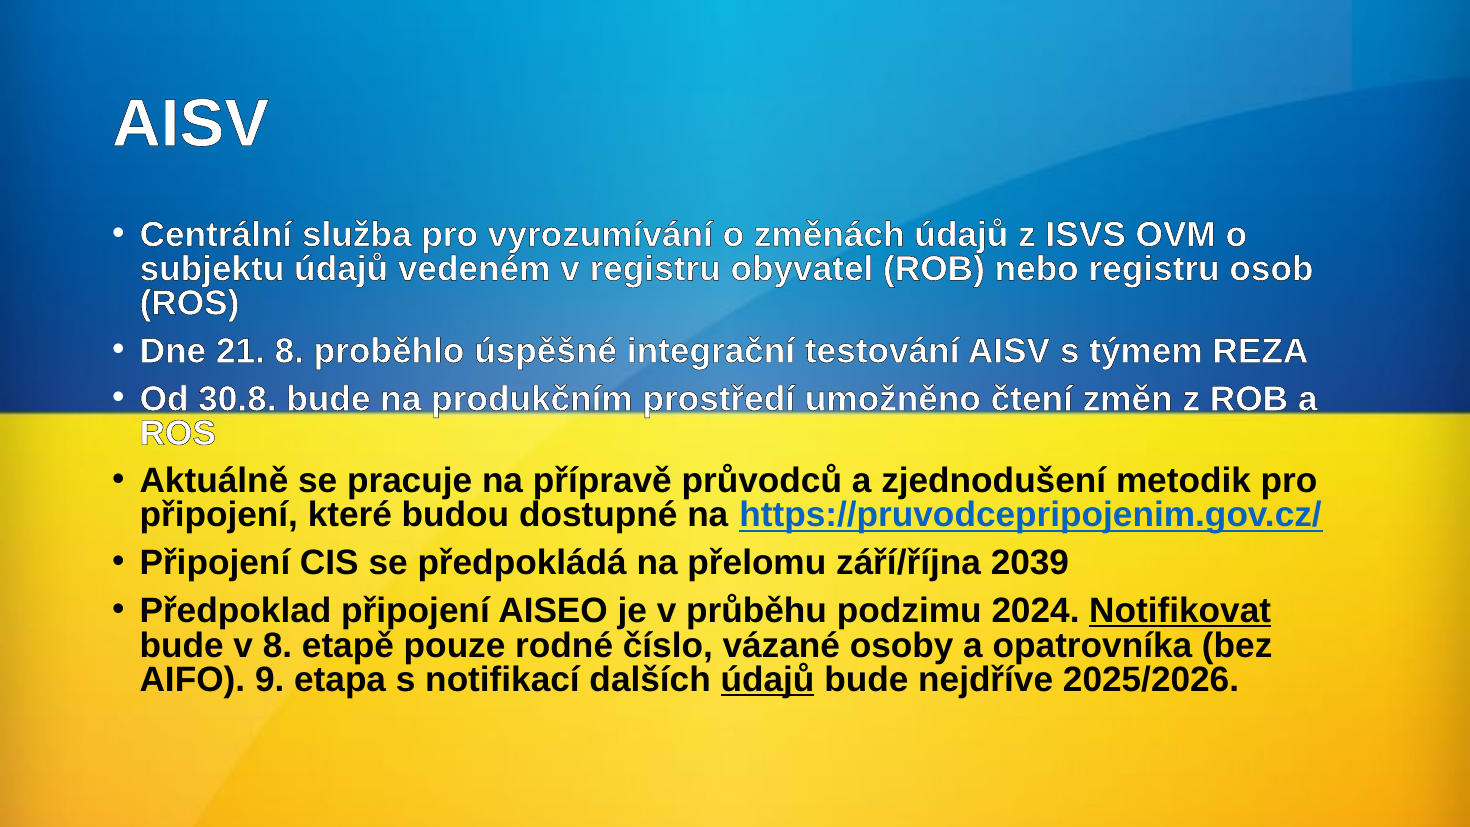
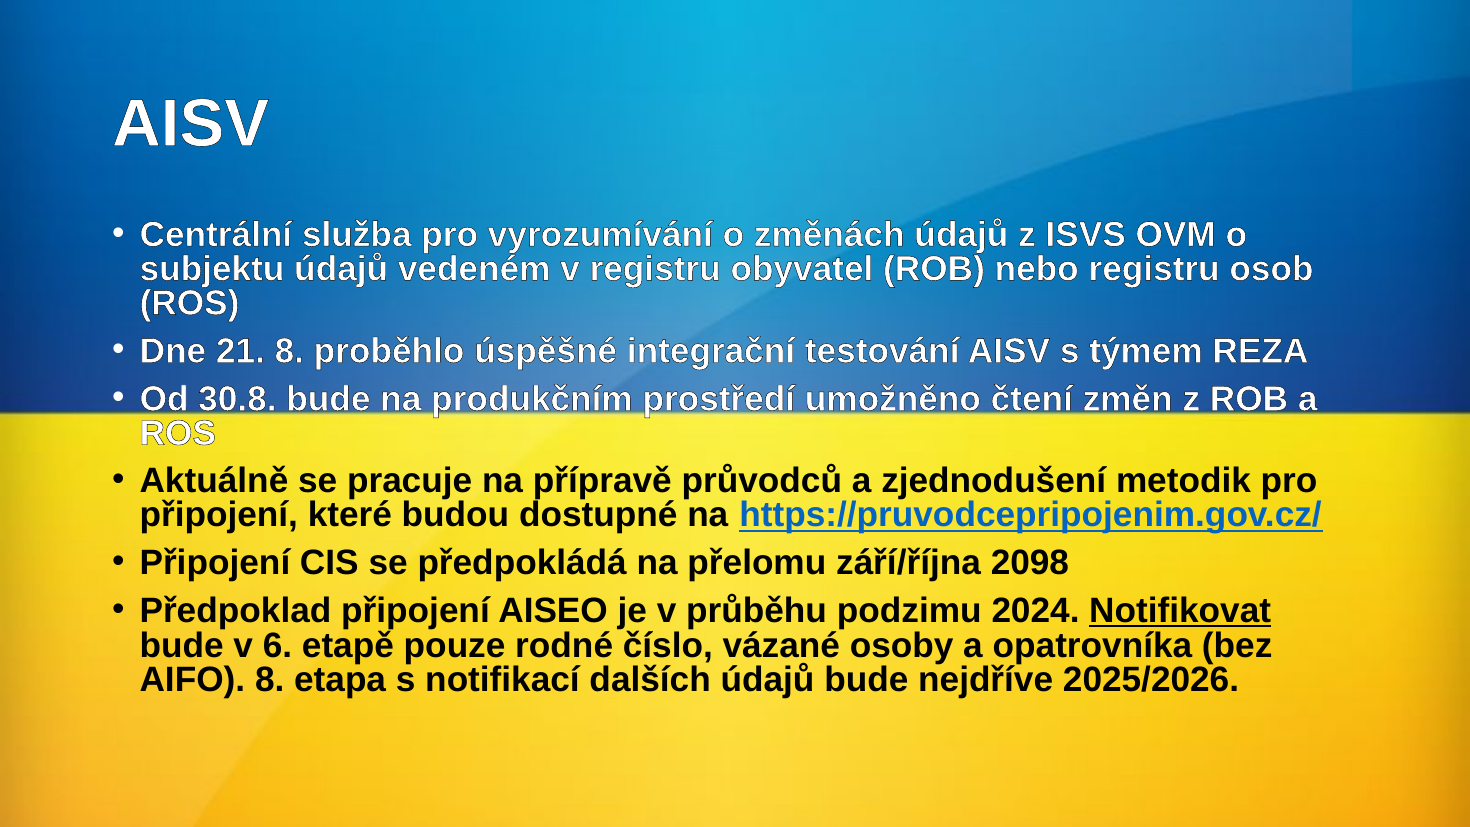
2039: 2039 -> 2098 (1030, 563)
v 8: 8 -> 6 (278, 645)
AIFO 9: 9 -> 8 (270, 680)
údajů underline: present -> none (767, 680)
